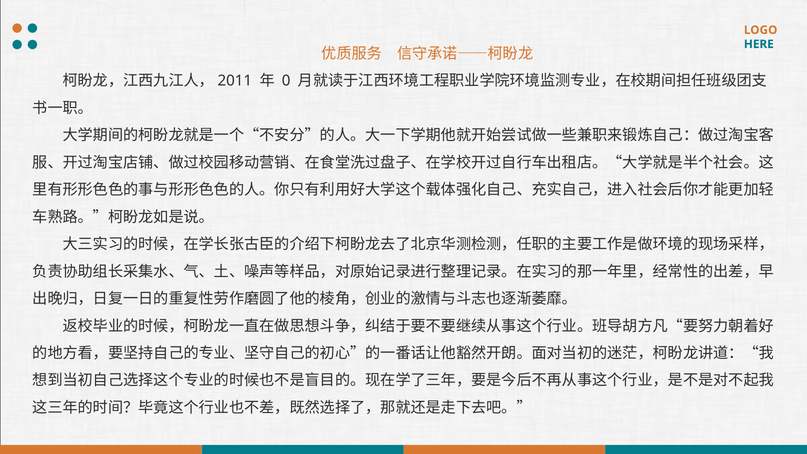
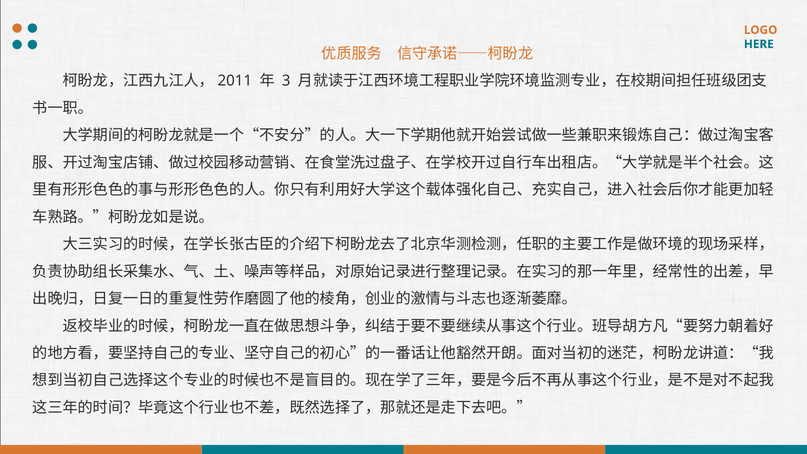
0: 0 -> 3 (286, 81)
